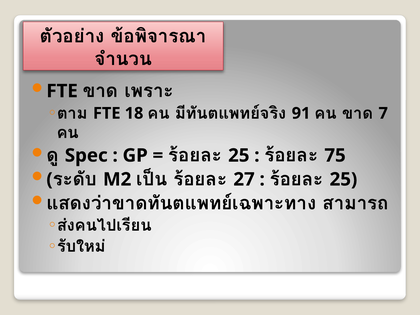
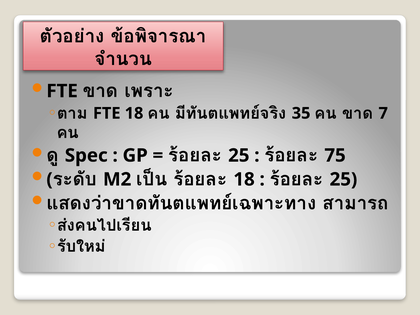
91: 91 -> 35 (301, 113)
27: 27 -> 18 (244, 179)
